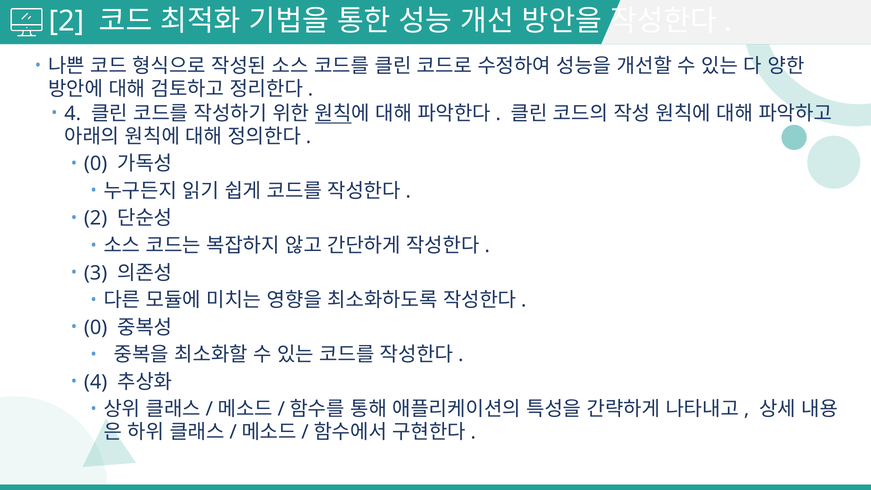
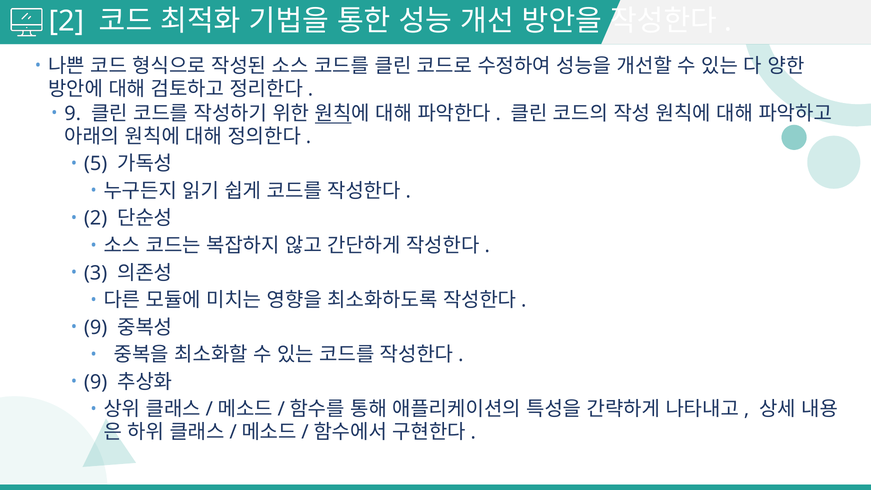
4: 4 -> 9 (73, 113)
0: 0 -> 5 (96, 164)
0: 0 -> 9 (96, 327)
4: 4 -> 9 (96, 382)
